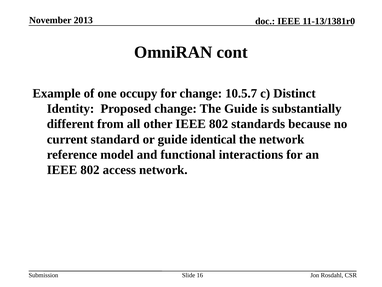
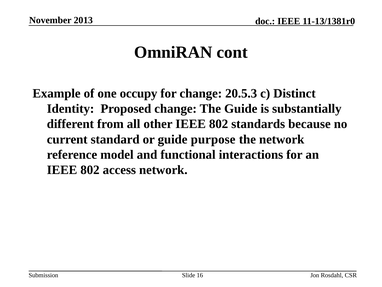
10.5.7: 10.5.7 -> 20.5.3 (241, 93)
identical: identical -> purpose (213, 139)
